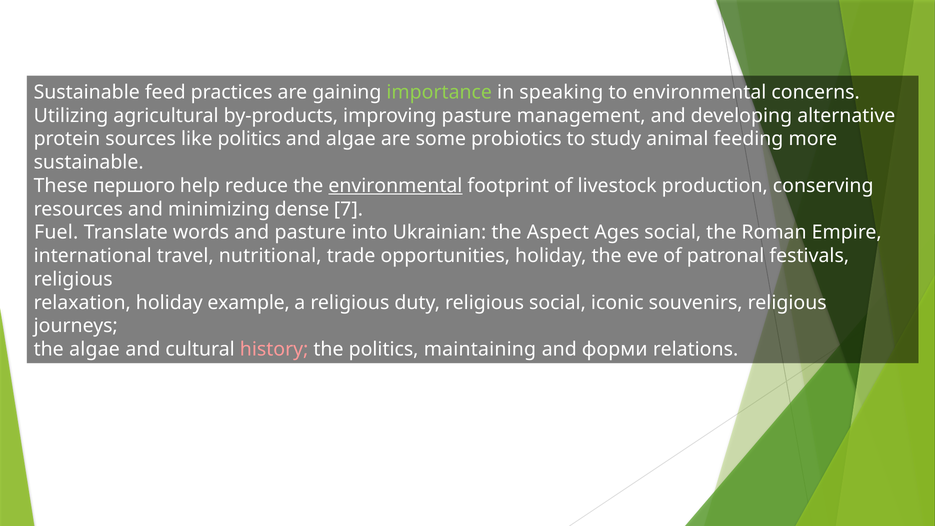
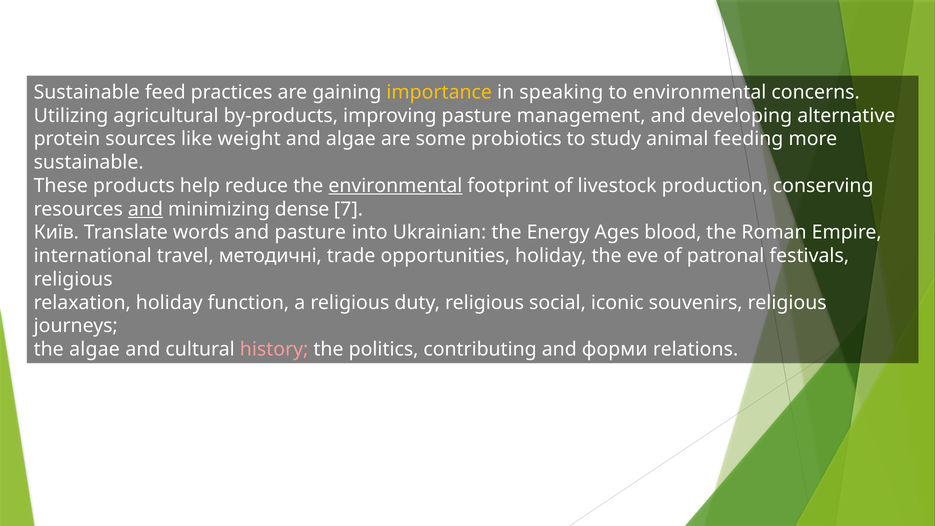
importance colour: light green -> yellow (439, 92)
like politics: politics -> weight (249, 139)
першого: першого -> products (134, 186)
and underline: none -> present (145, 209)
Fuel: Fuel -> Київ (56, 232)
Aspect: Aspect -> Energy (558, 232)
Ages social: social -> blood (673, 232)
nutritional: nutritional -> методичні (270, 256)
example: example -> function (248, 303)
maintaining: maintaining -> contributing (480, 349)
